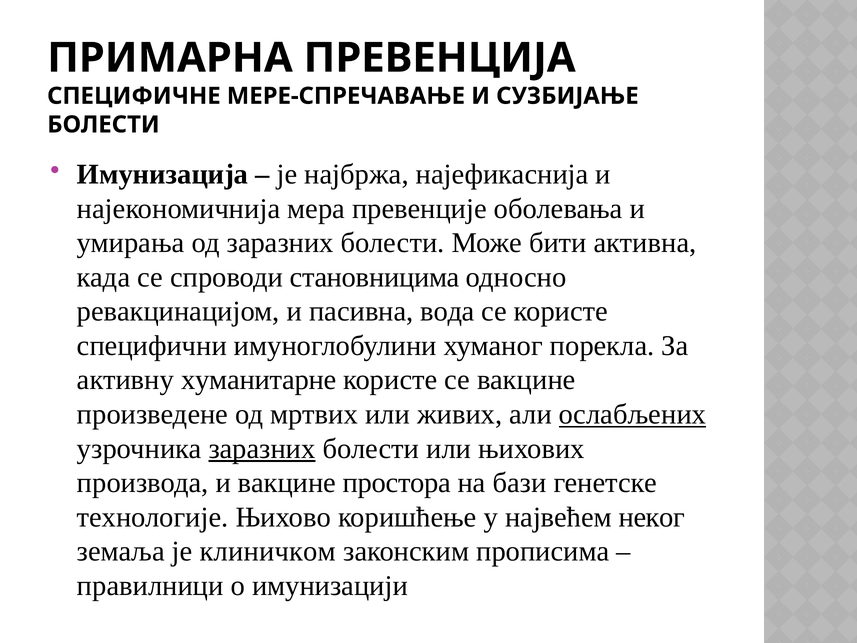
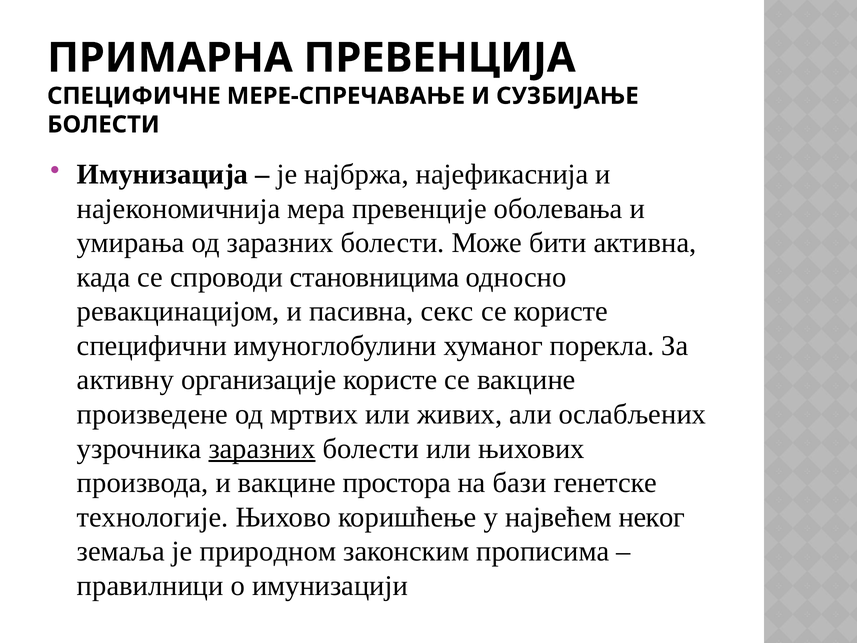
вода: вода -> секс (447, 311)
хуманитарне: хуманитарне -> организације (259, 380)
ослабљених underline: present -> none (633, 414)
клиничком: клиничком -> природном (268, 551)
